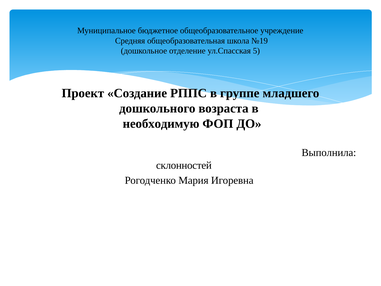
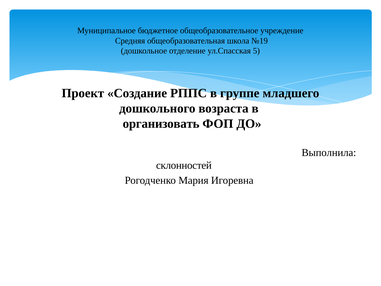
необходимую: необходимую -> организовать (161, 124)
